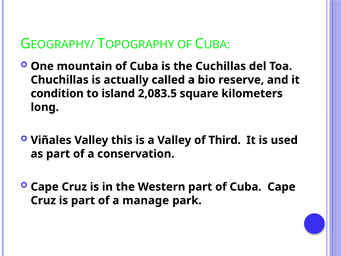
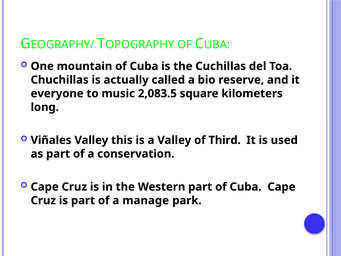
condition: condition -> everyone (57, 93)
island: island -> music (118, 93)
